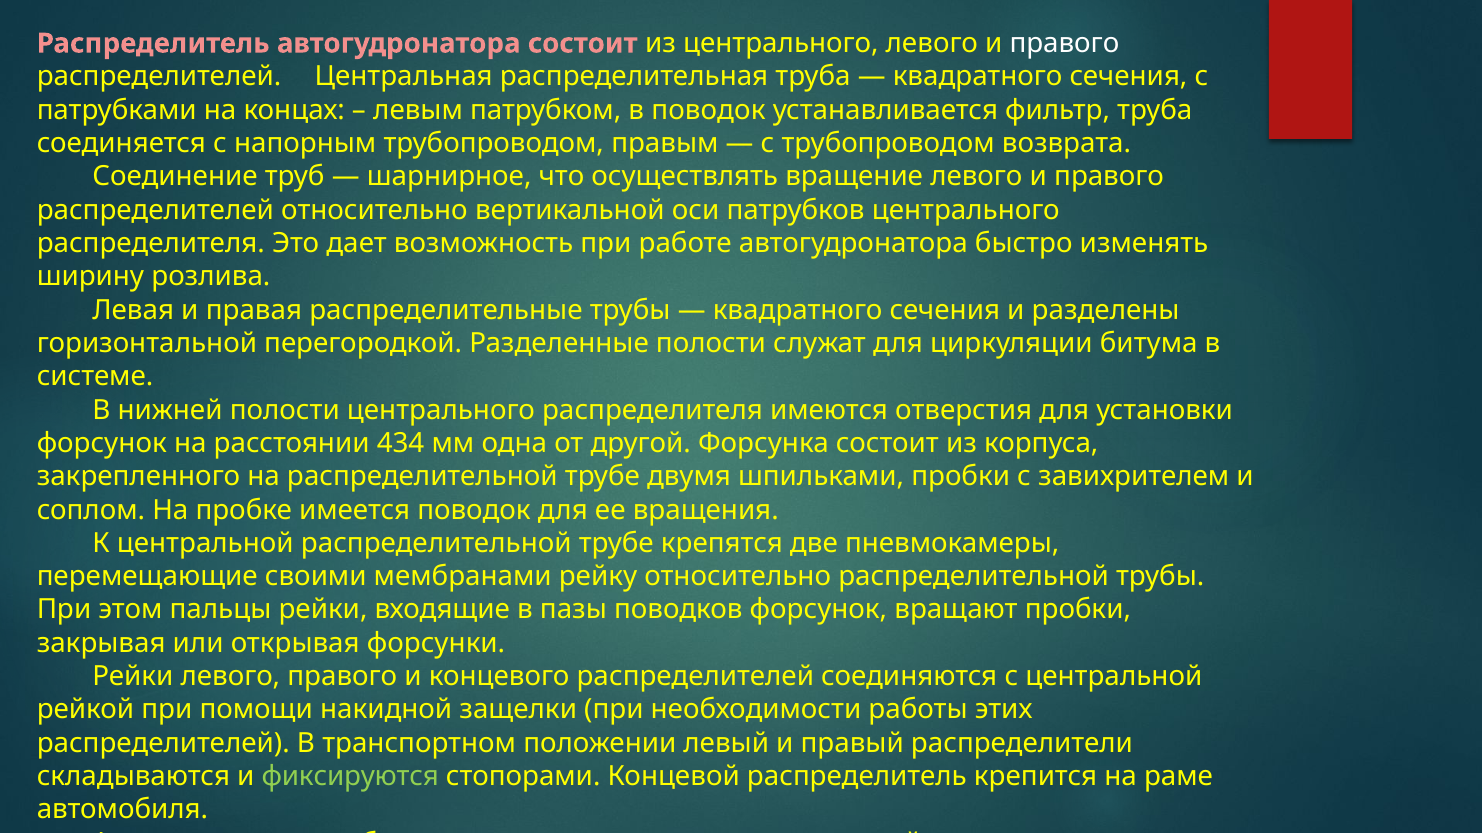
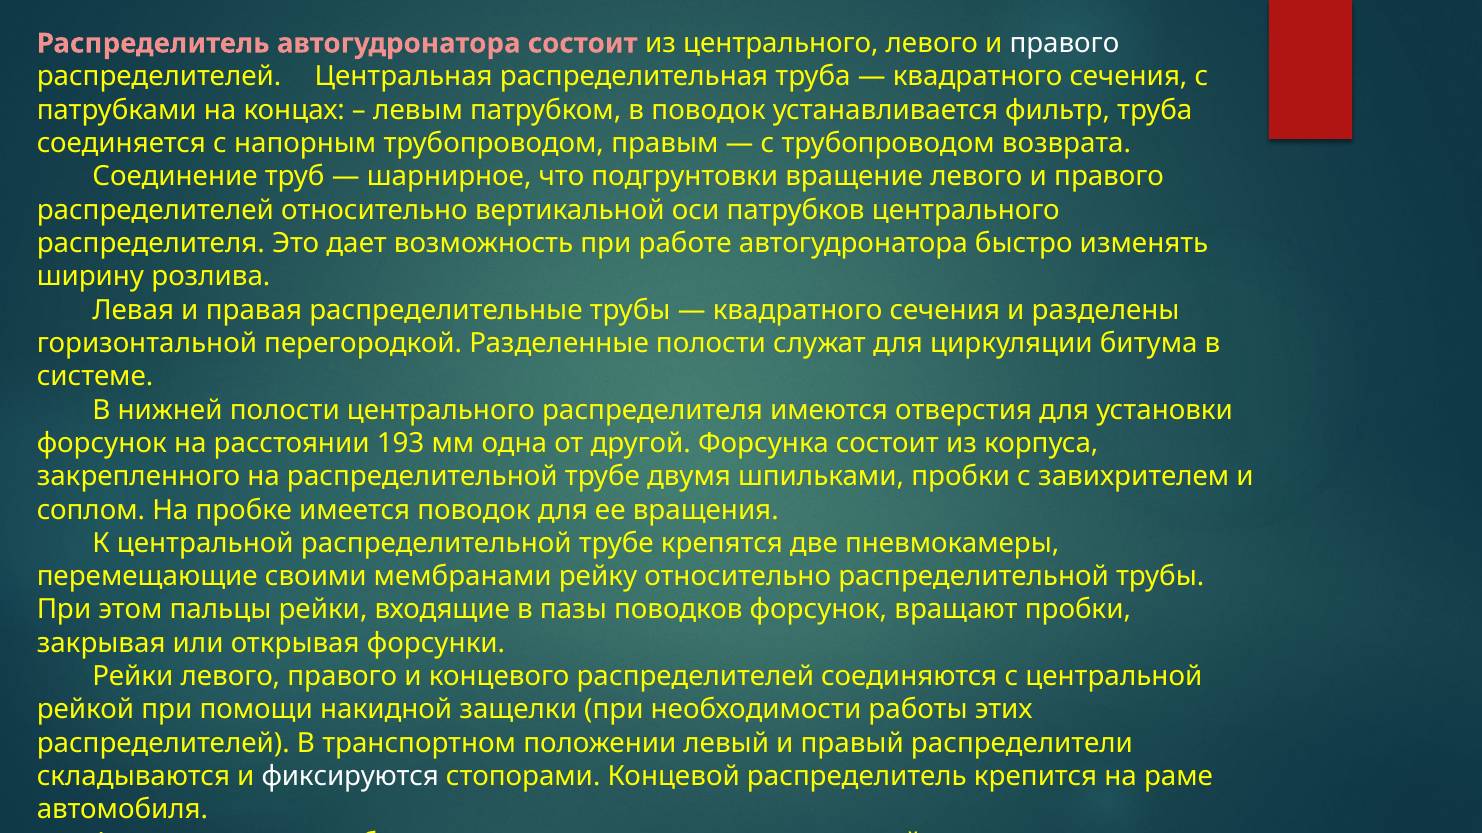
осуществлять: осуществлять -> подгрунтовки (685, 177)
434: 434 -> 193 (401, 444)
фиксируются colour: light green -> white (350, 777)
